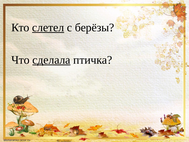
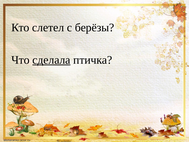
слетел underline: present -> none (48, 27)
